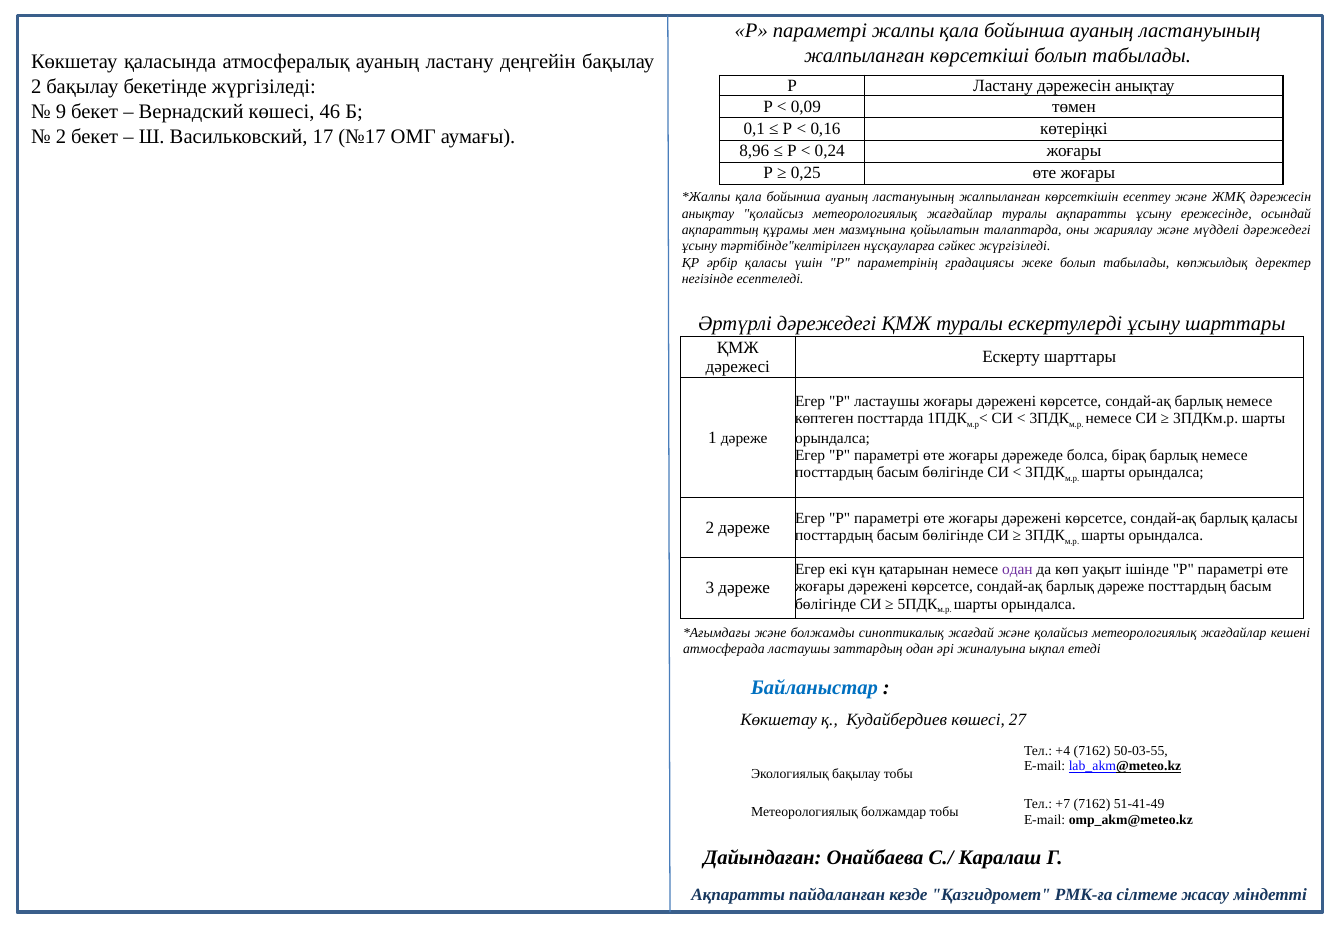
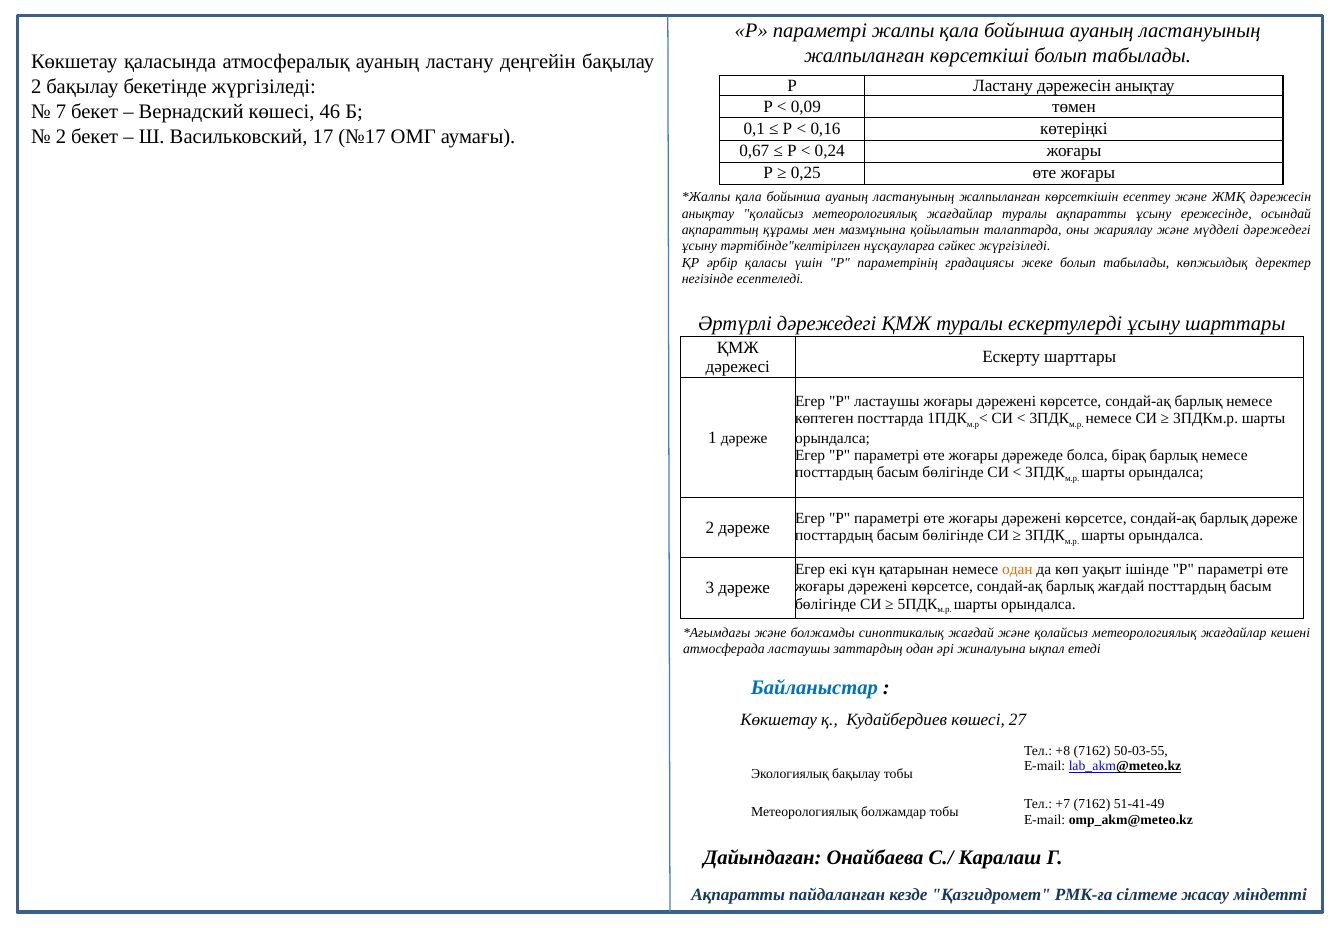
9: 9 -> 7 (61, 111)
8,96: 8,96 -> 0,67 (754, 151)
барлық қаласы: қаласы -> дәреже (1275, 518)
одан colour: purple -> orange (1017, 569)
барлық дәреже: дәреже -> жағдай (1121, 587)
+4: +4 -> +8 (1063, 751)
